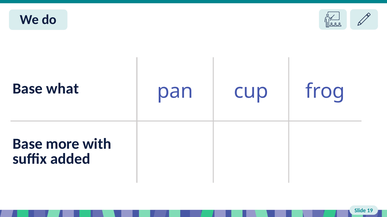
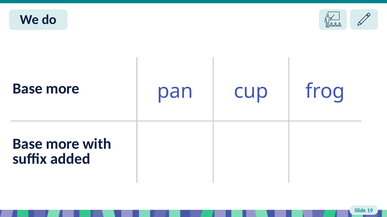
what: what -> more (63, 89)
